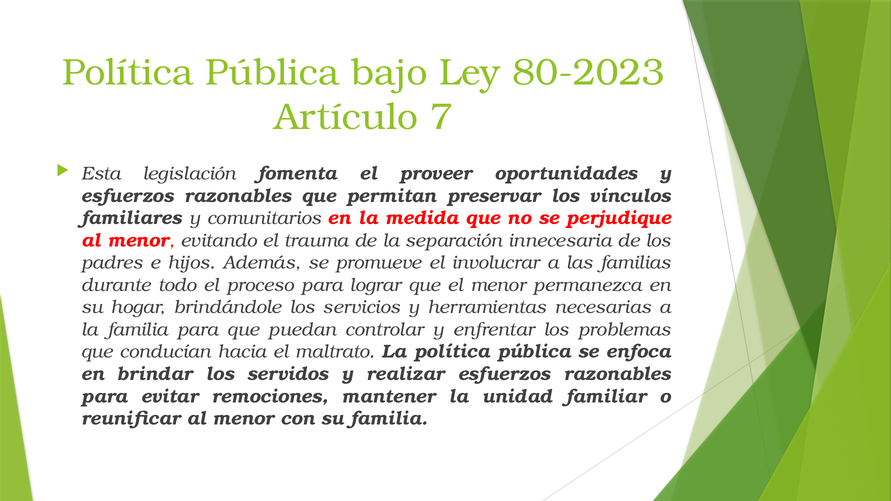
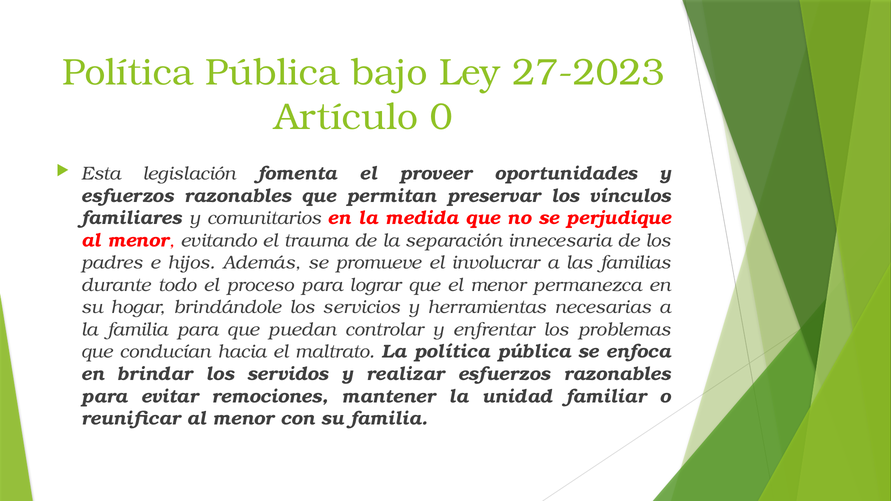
80-2023: 80-2023 -> 27-2023 (588, 73)
7: 7 -> 0 (441, 117)
